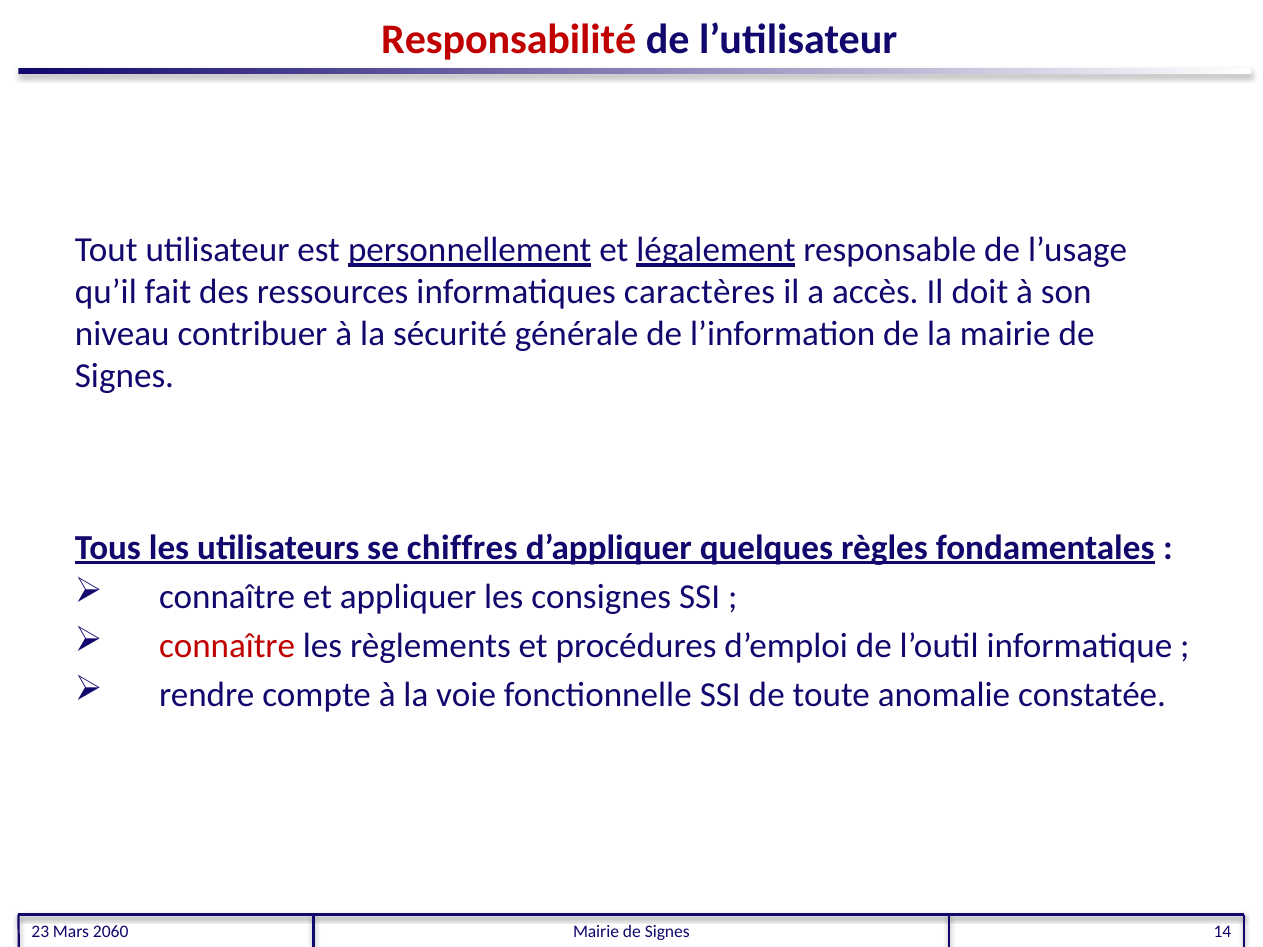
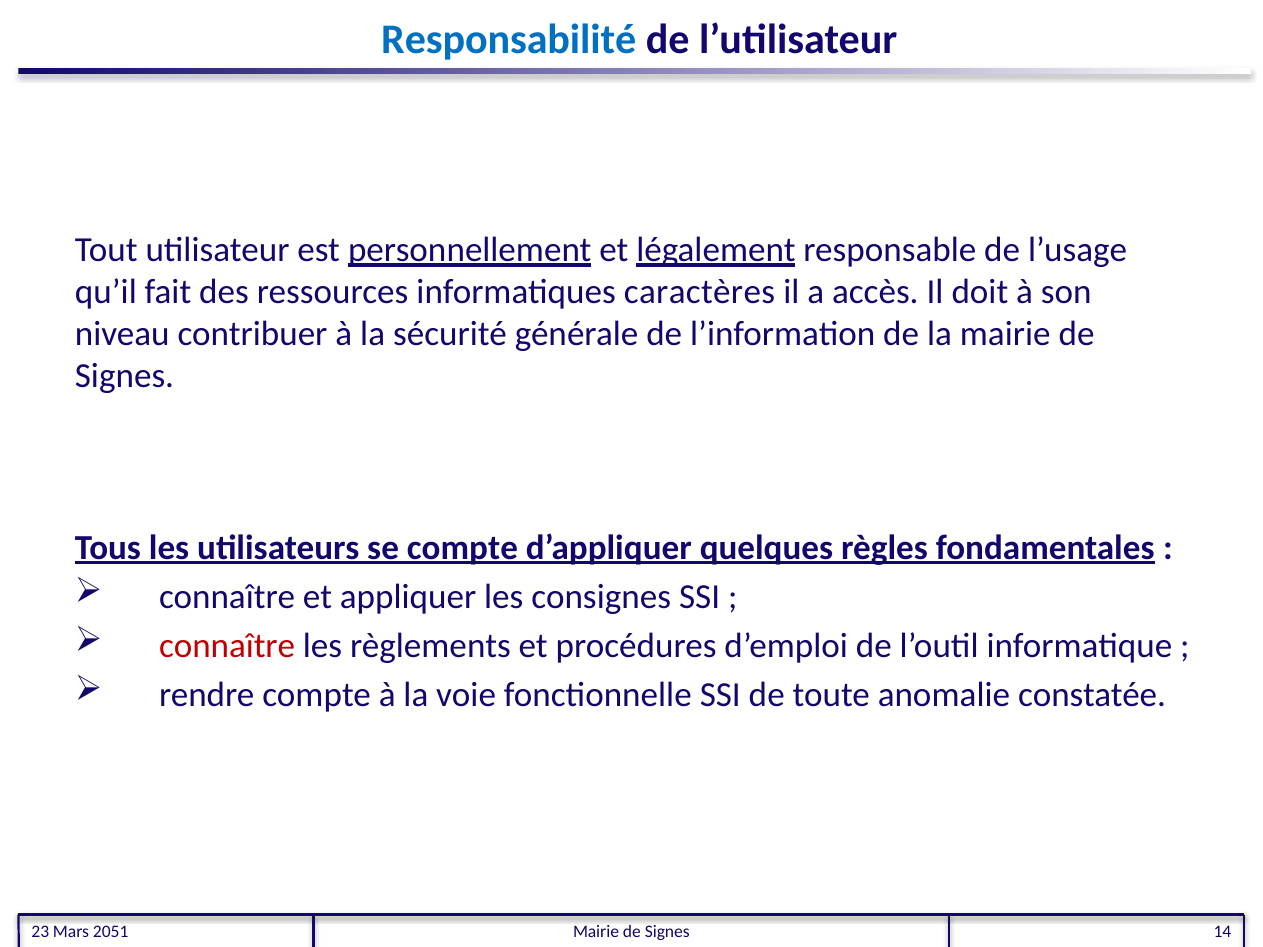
Responsabilité colour: red -> blue (509, 40)
se chiffres: chiffres -> compte (462, 548)
2060: 2060 -> 2051 (111, 932)
